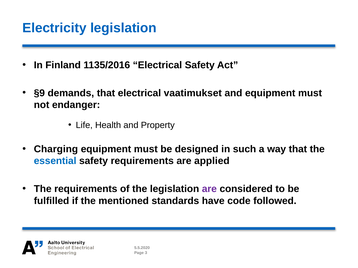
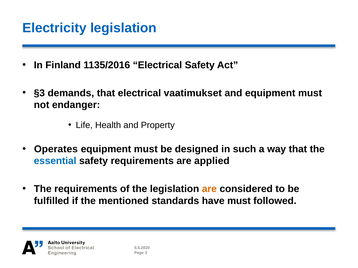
§9: §9 -> §3 (39, 93)
Charging: Charging -> Operates (56, 149)
are colour: purple -> orange (209, 189)
have code: code -> must (239, 201)
